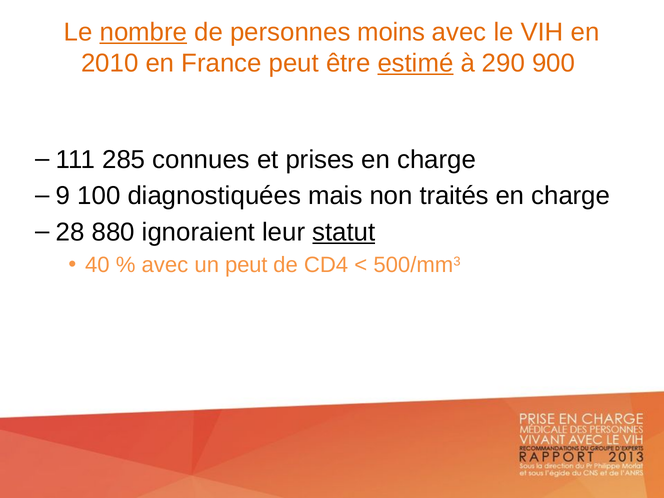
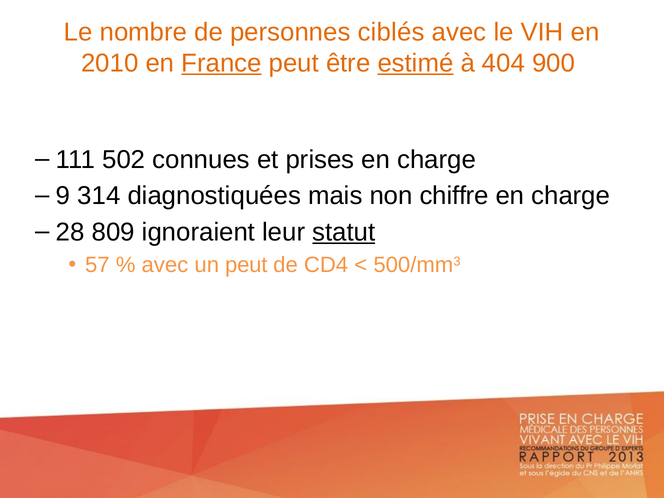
nombre underline: present -> none (143, 32)
moins: moins -> ciblés (391, 32)
France underline: none -> present (221, 63)
290: 290 -> 404 (504, 63)
285: 285 -> 502 (124, 160)
100: 100 -> 314 (99, 196)
traités: traités -> chiffre (454, 196)
880: 880 -> 809 (113, 232)
40: 40 -> 57 (97, 265)
